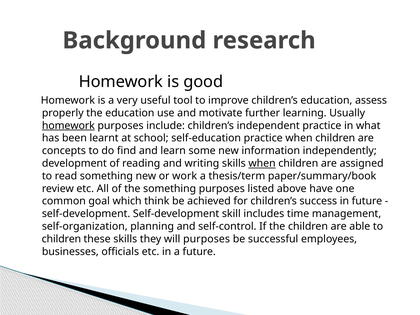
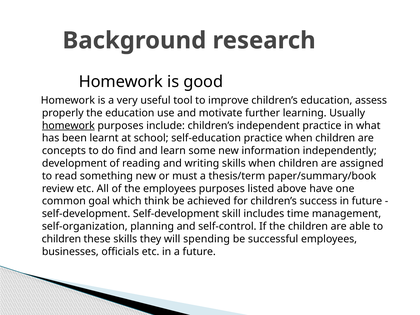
when underline: present -> none (262, 163)
work: work -> must (185, 176)
the something: something -> employees (170, 189)
will purposes: purposes -> spending (207, 239)
